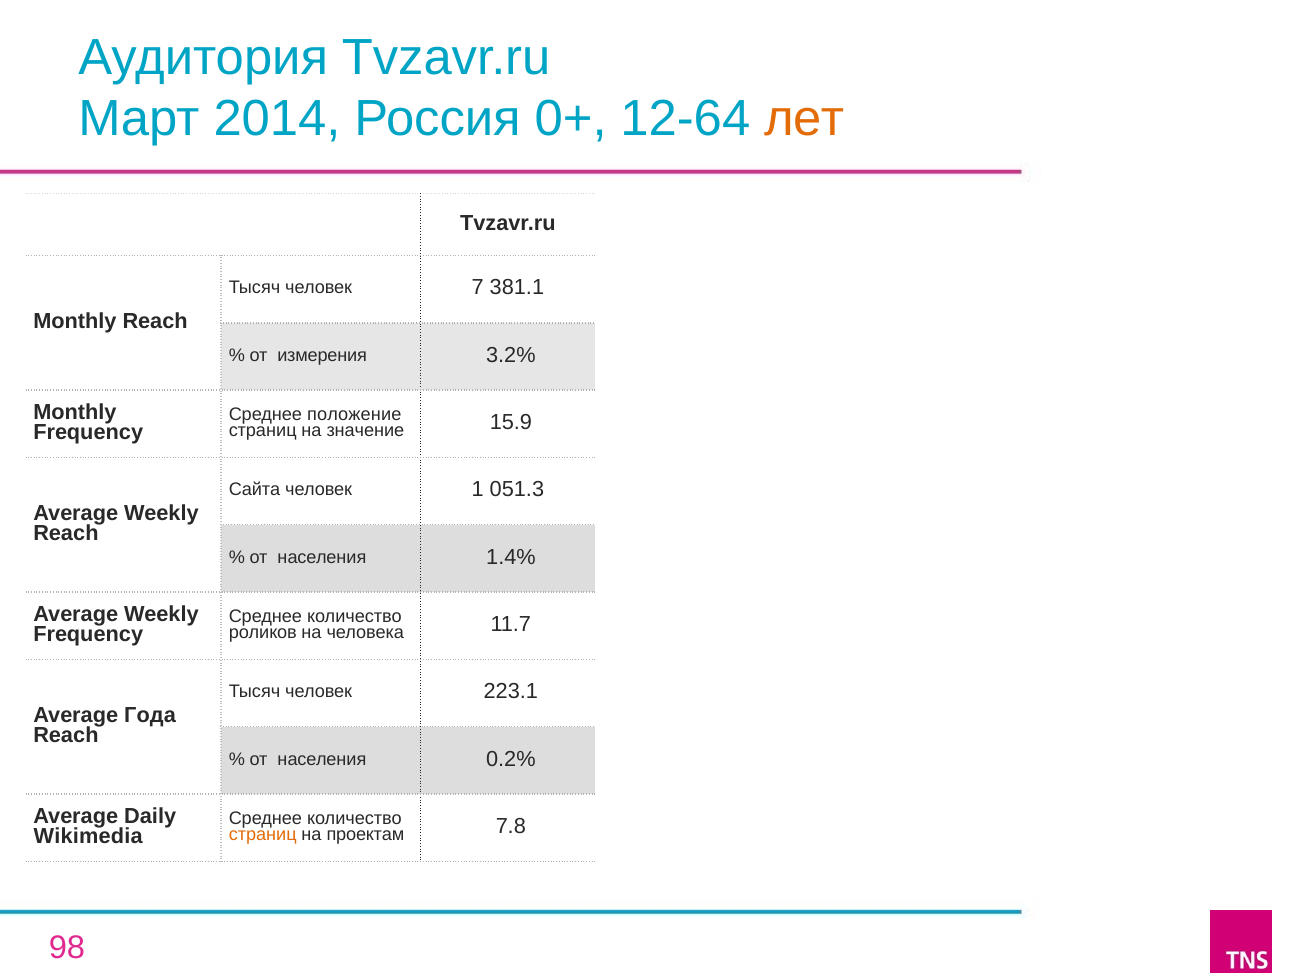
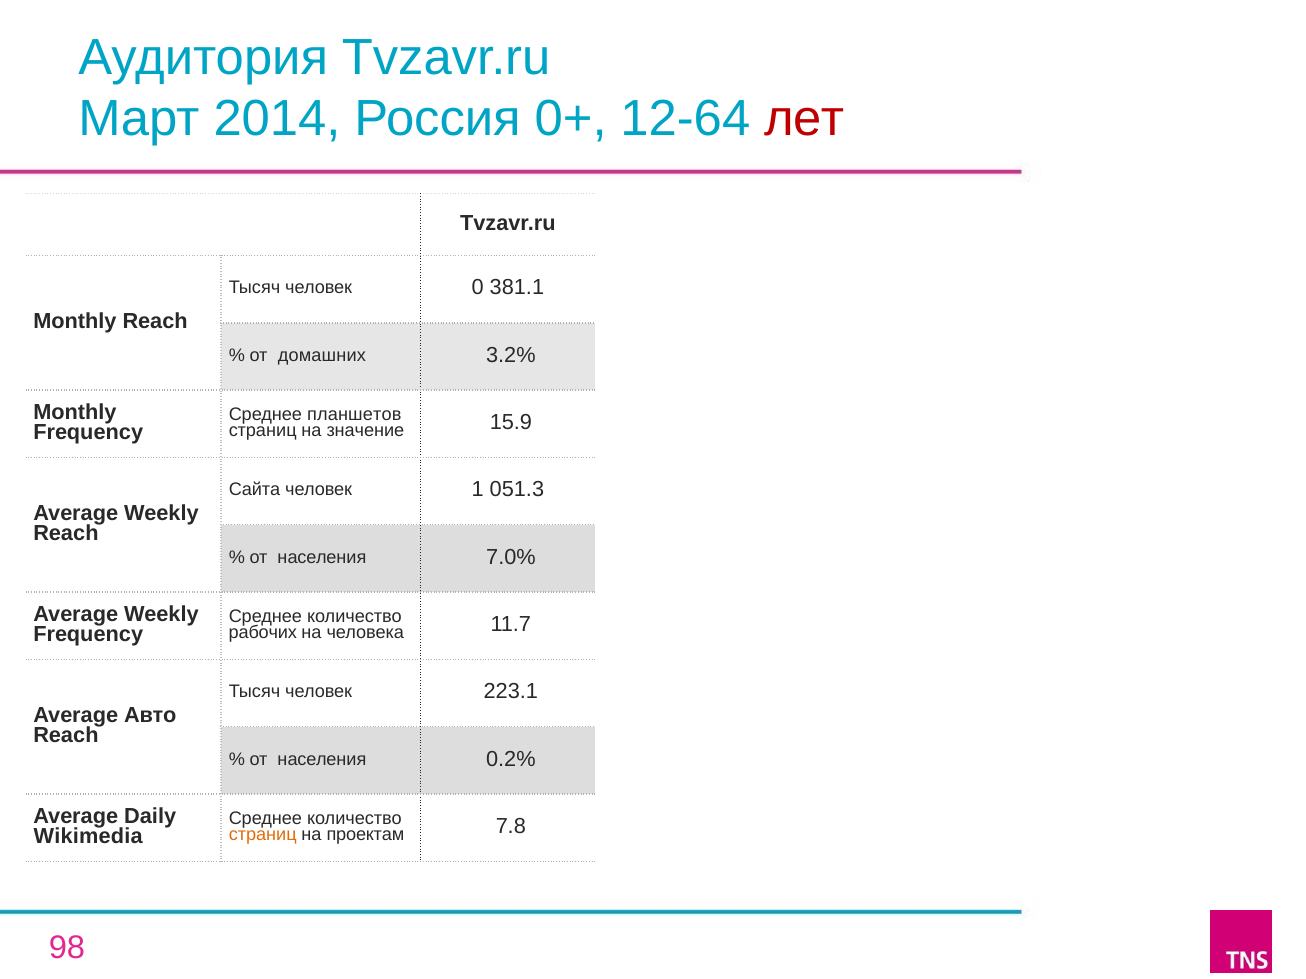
лет colour: orange -> red (804, 119)
7: 7 -> 0 (478, 288)
измерения: измерения -> домашних (322, 355)
положение: положение -> планшетов (354, 415)
1.4%: 1.4% -> 7.0% (511, 557)
роликов: роликов -> рабочих (263, 633)
Года: Года -> Авто (150, 716)
